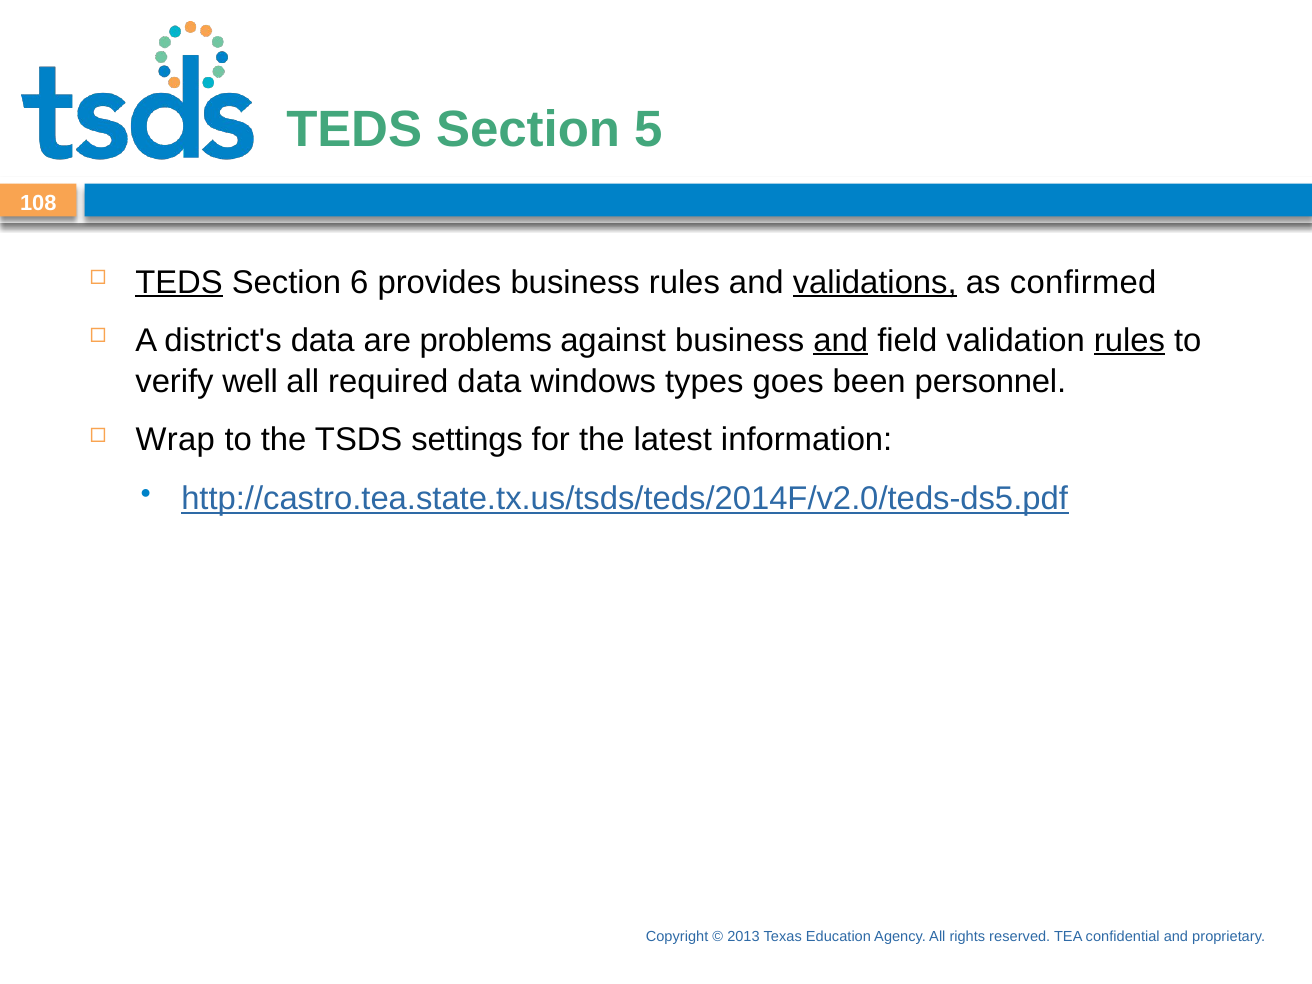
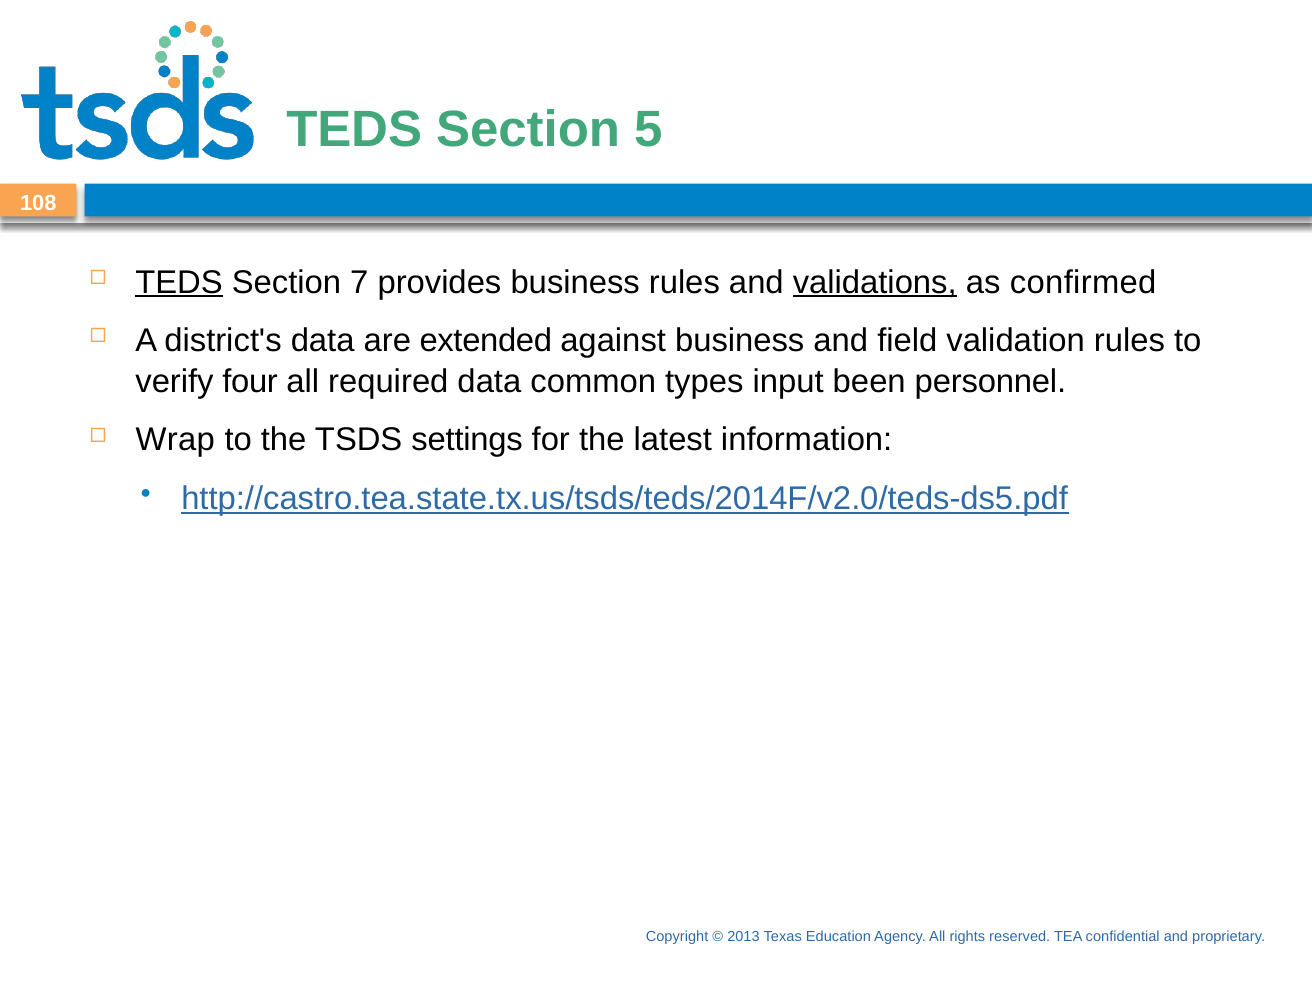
6: 6 -> 7 (359, 282)
problems: problems -> extended (486, 340)
and underline: present -> none (841, 340)
rules underline: present -> none (1129, 340)
well: well -> four (250, 382)
windows: windows -> common (593, 382)
goes: goes -> input (788, 382)
